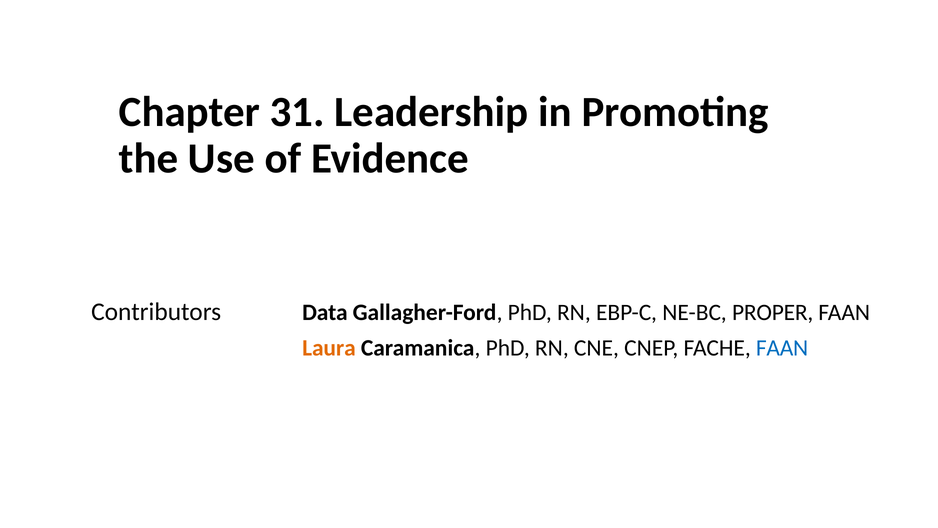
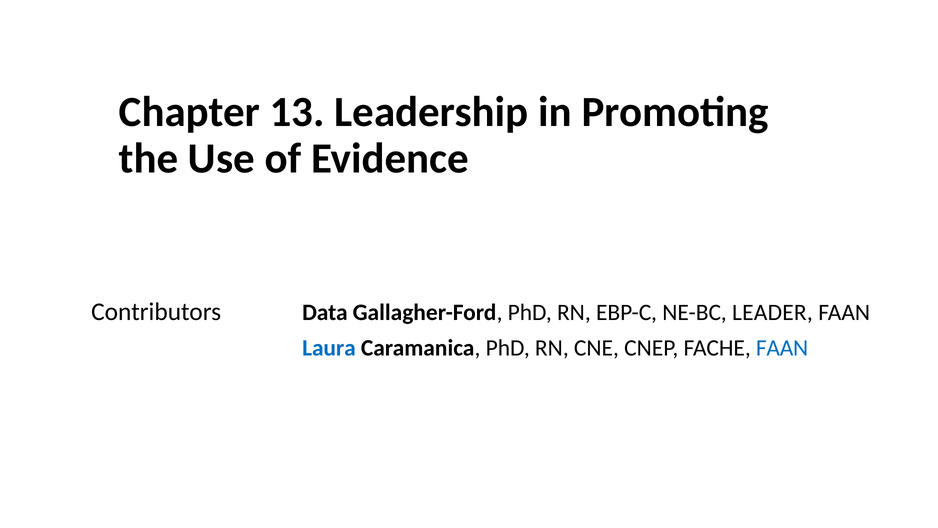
31: 31 -> 13 (297, 112)
PROPER: PROPER -> LEADER (772, 312)
Laura colour: orange -> blue (329, 348)
